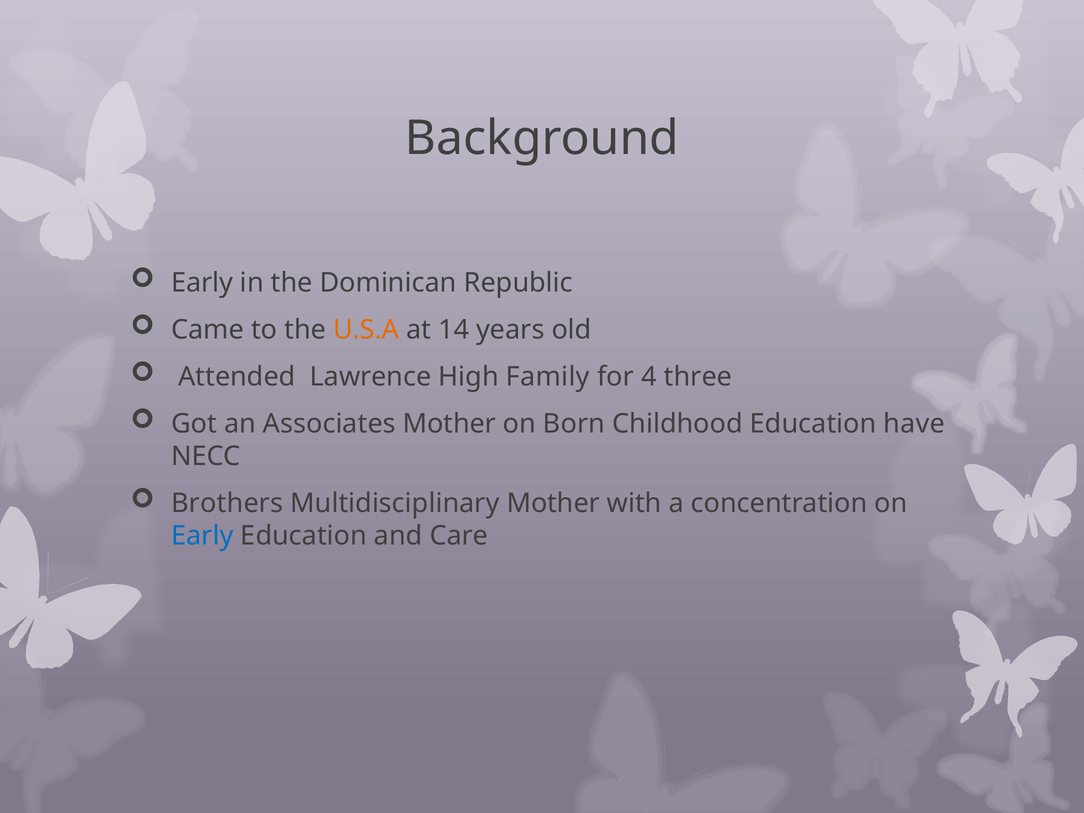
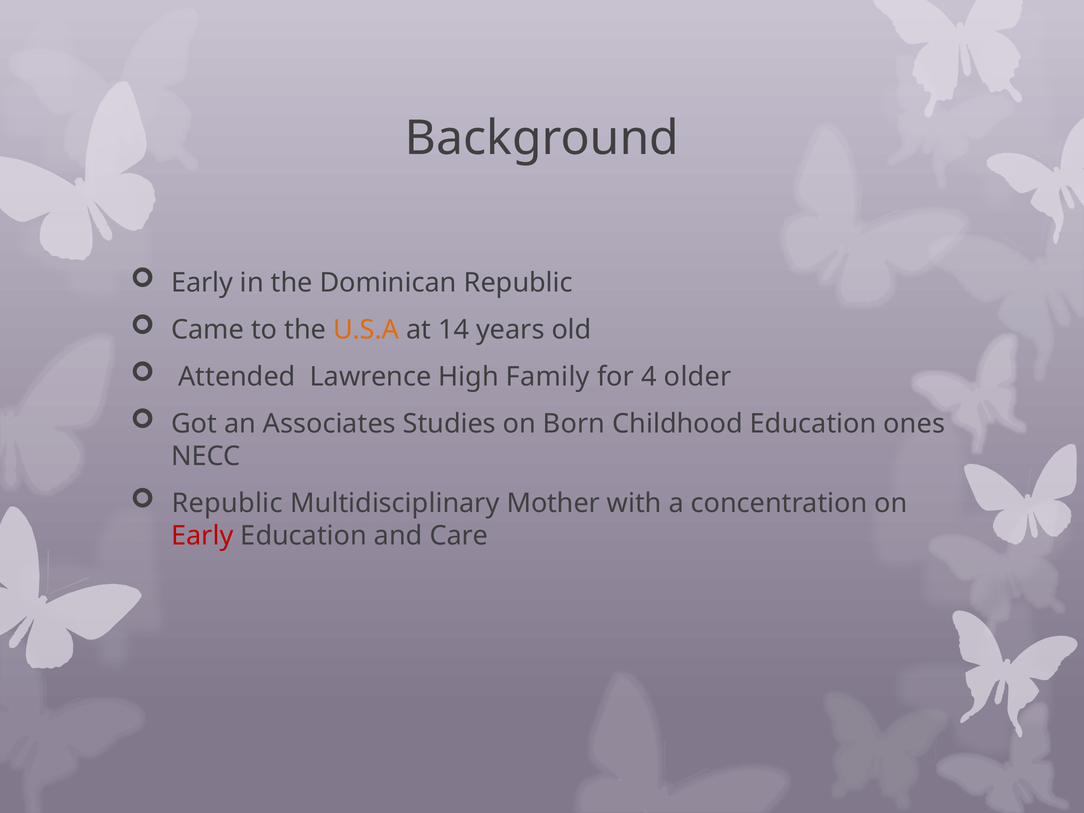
three: three -> older (698, 377)
Associates Mother: Mother -> Studies (449, 424)
have: have -> ones (914, 424)
Brothers: Brothers -> Republic (227, 503)
Early colour: blue -> red (202, 536)
